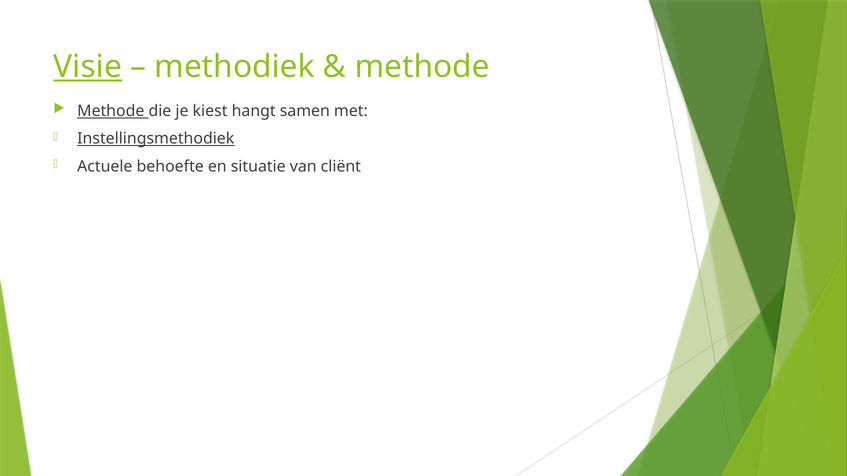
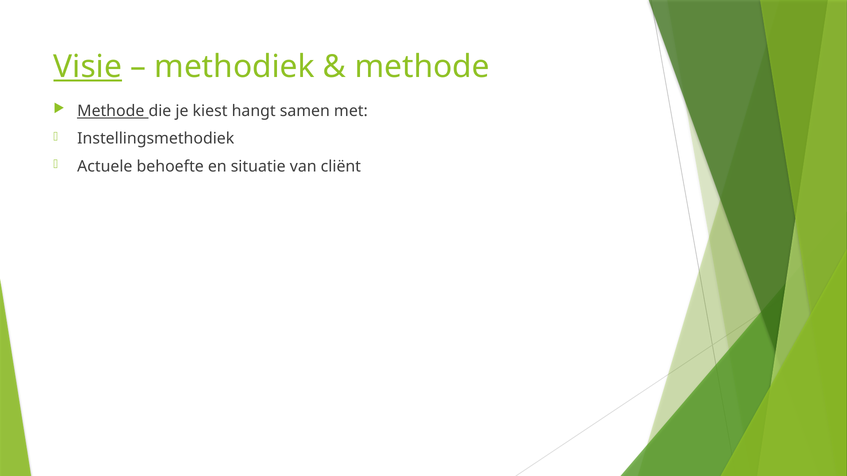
Instellingsmethodiek underline: present -> none (156, 139)
